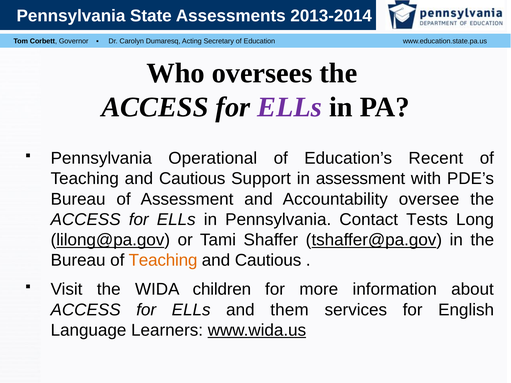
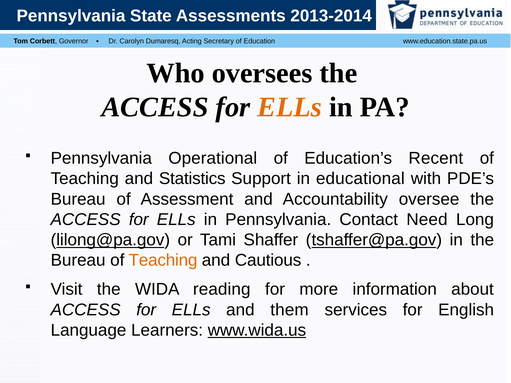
ELLs colour: purple -> orange (290, 107)
Cautious: Cautious -> Statistics (192, 179)
in assessment: assessment -> educational (360, 179)
Tests: Tests -> Need (427, 220)
children: children -> reading (222, 289)
